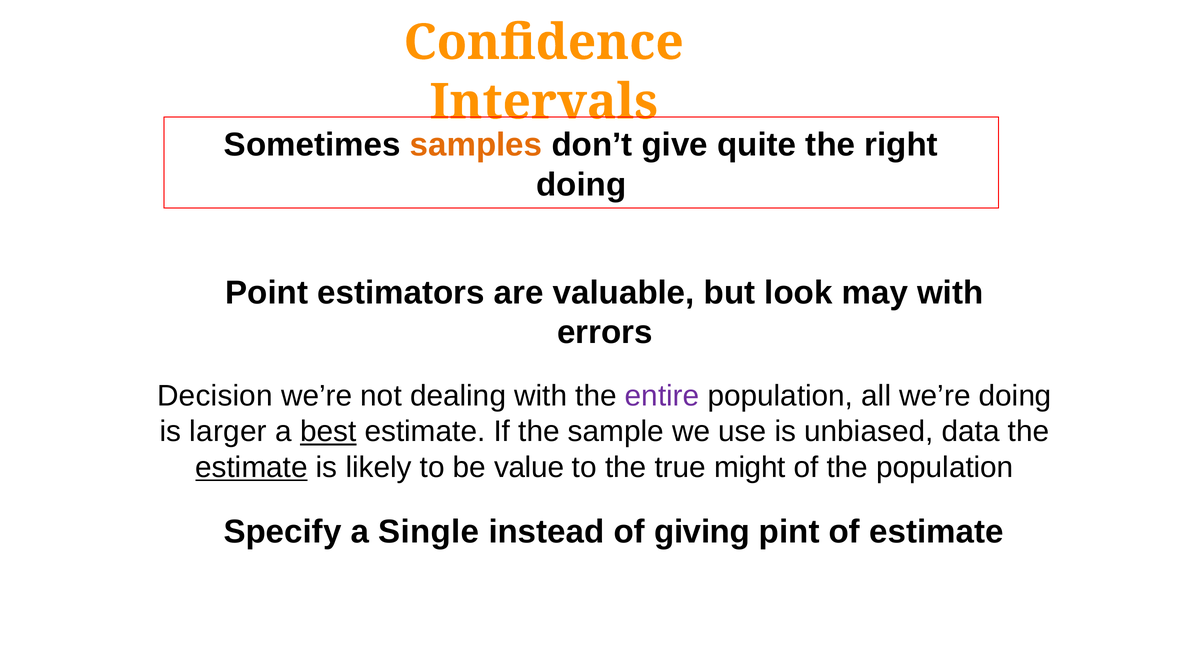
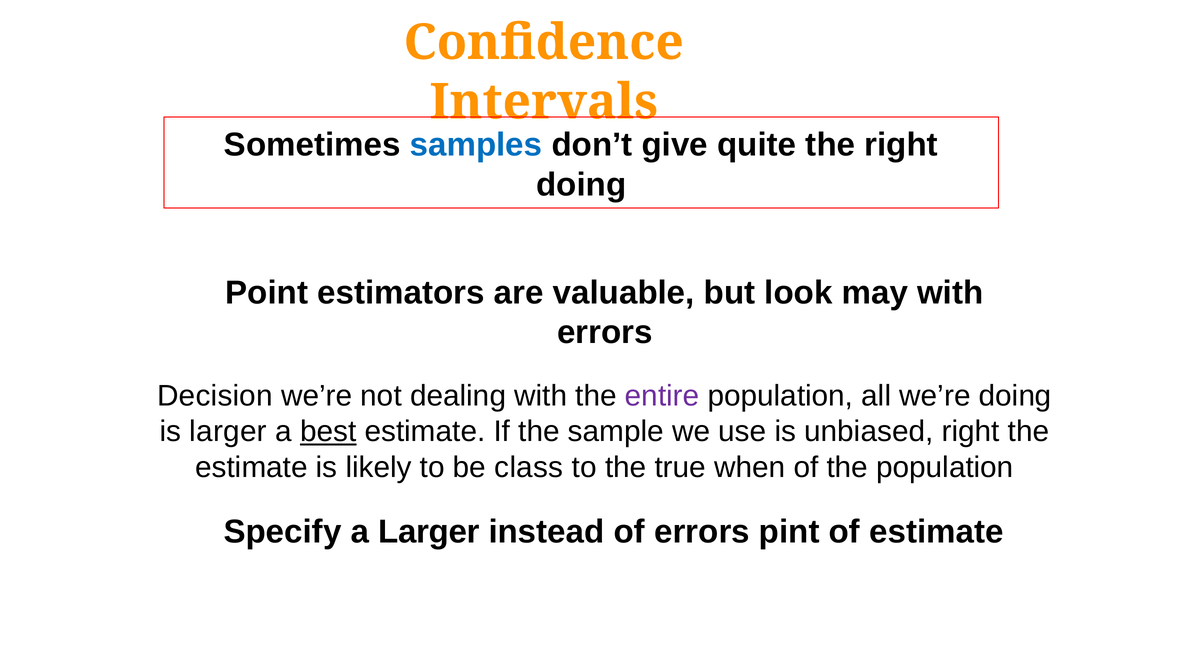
samples colour: orange -> blue (476, 145)
unbiased data: data -> right (971, 432)
estimate underline: present -> none (251, 467)
value: value -> class (529, 467)
might: might -> when (750, 467)
a Single: Single -> Larger (429, 532)
of giving: giving -> errors (702, 532)
